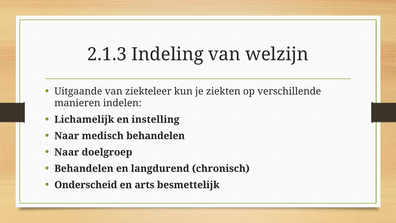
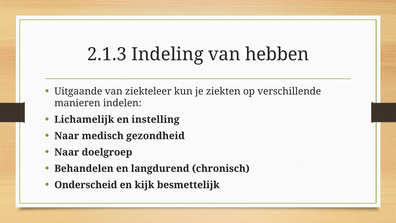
welzijn: welzijn -> hebben (277, 54)
medisch behandelen: behandelen -> gezondheid (155, 136)
arts: arts -> kijk (144, 185)
